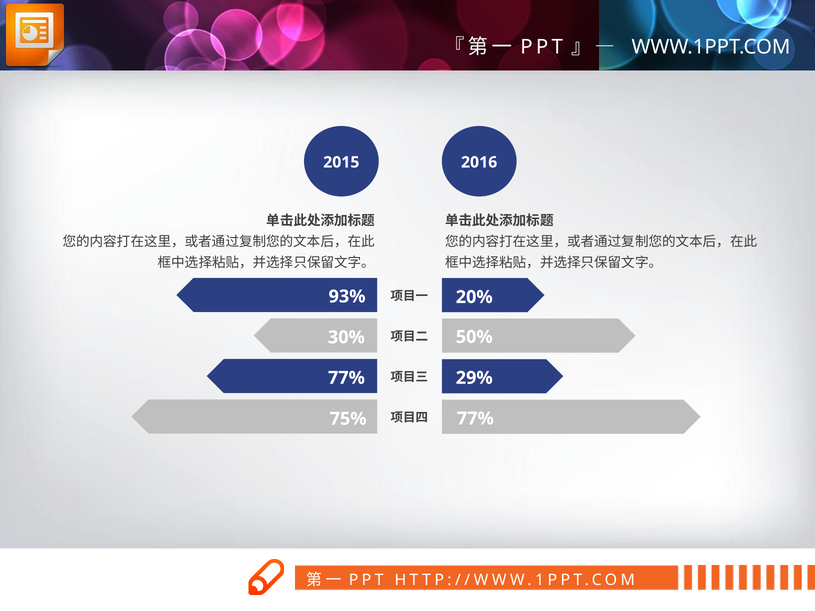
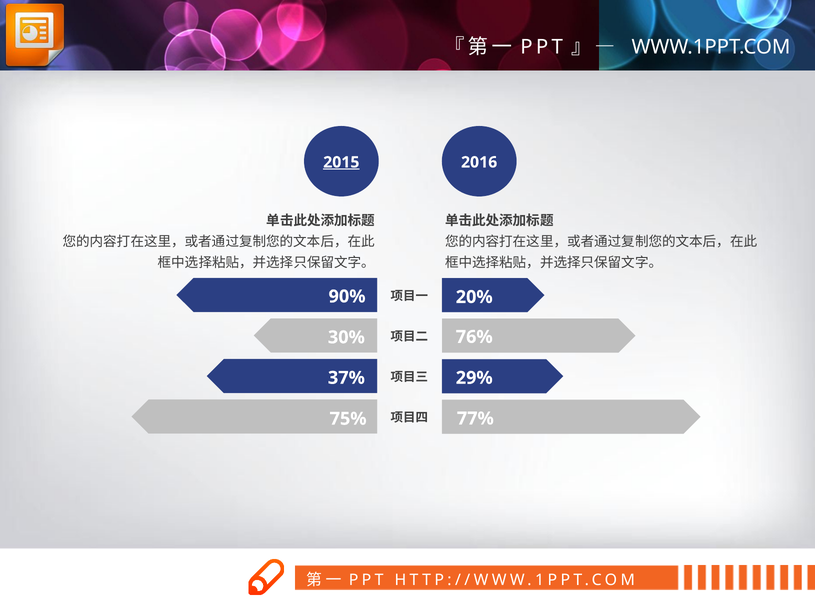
2015 underline: none -> present (341, 162)
93%: 93% -> 90% (347, 297)
50%: 50% -> 76% (474, 337)
77%: 77% -> 37% (346, 378)
